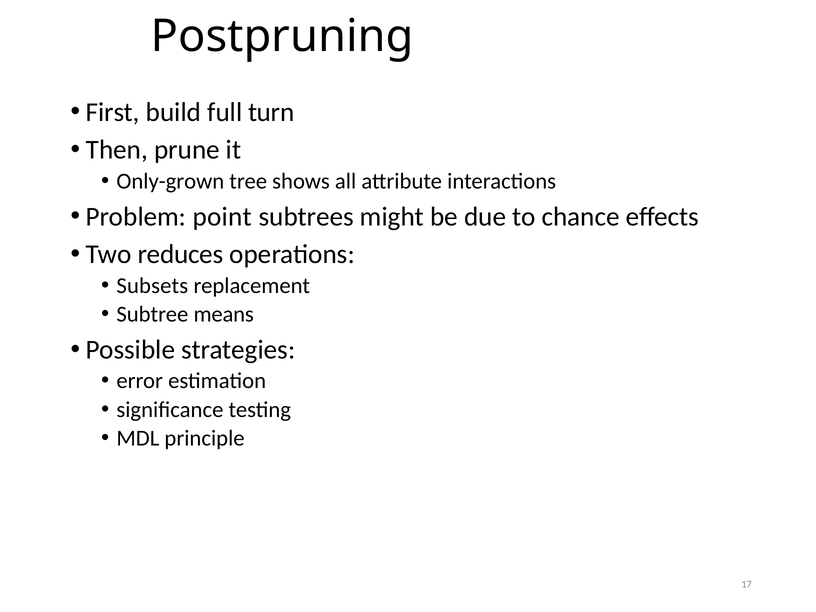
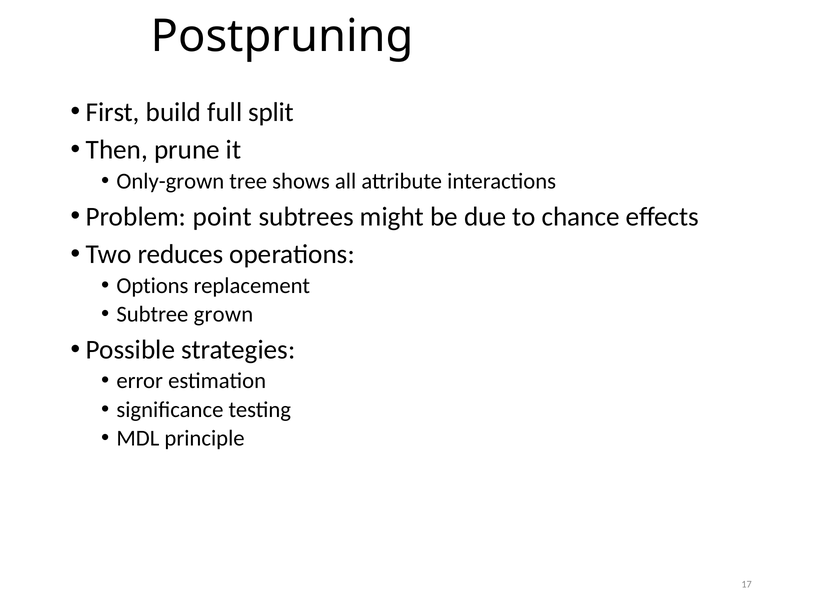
turn: turn -> split (271, 112)
Subsets: Subsets -> Options (152, 286)
means: means -> grown (223, 314)
